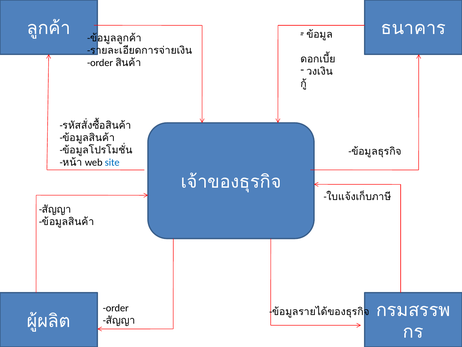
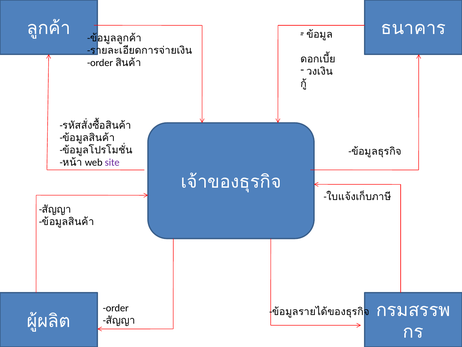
site colour: blue -> purple (112, 162)
